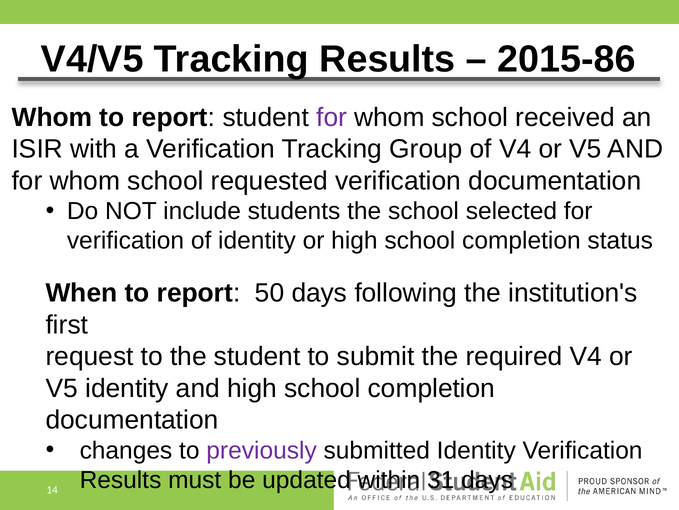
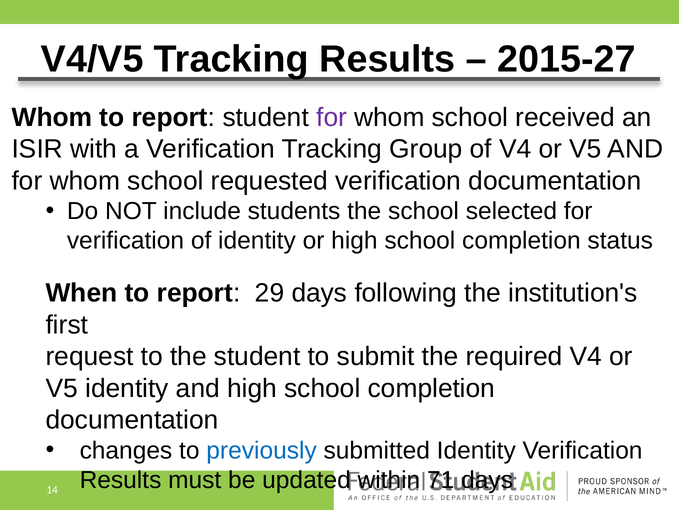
2015-86: 2015-86 -> 2015-27 (566, 59)
50: 50 -> 29 (270, 293)
previously colour: purple -> blue (262, 450)
31: 31 -> 71 (441, 479)
